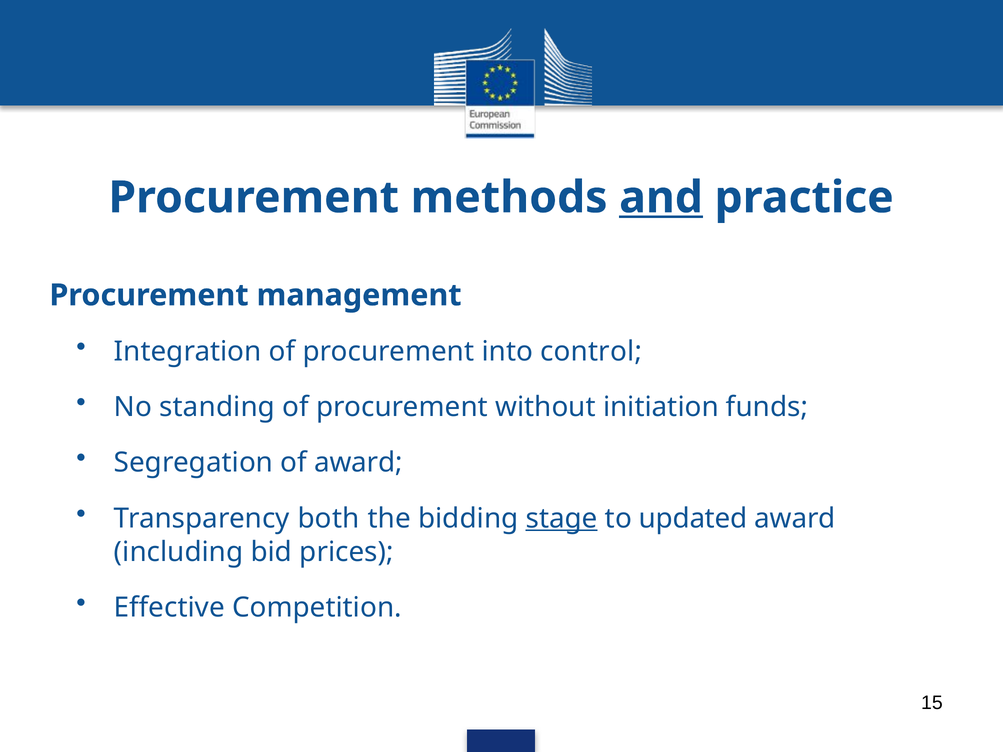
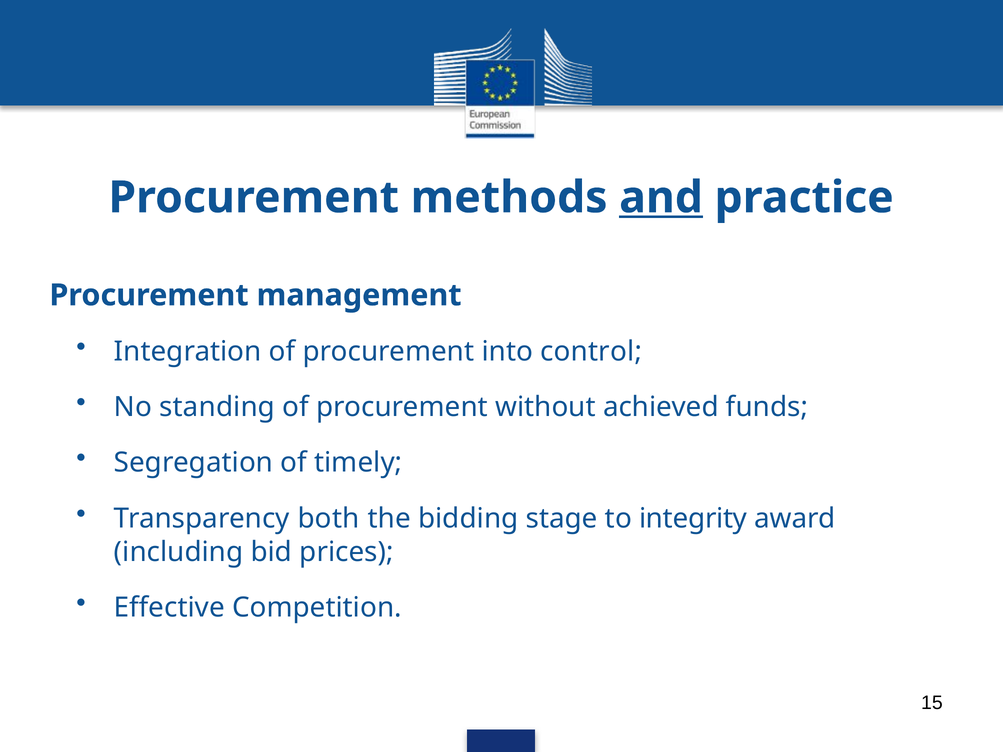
initiation: initiation -> achieved (661, 407)
of award: award -> timely (358, 463)
stage underline: present -> none (562, 519)
updated: updated -> integrity (693, 519)
